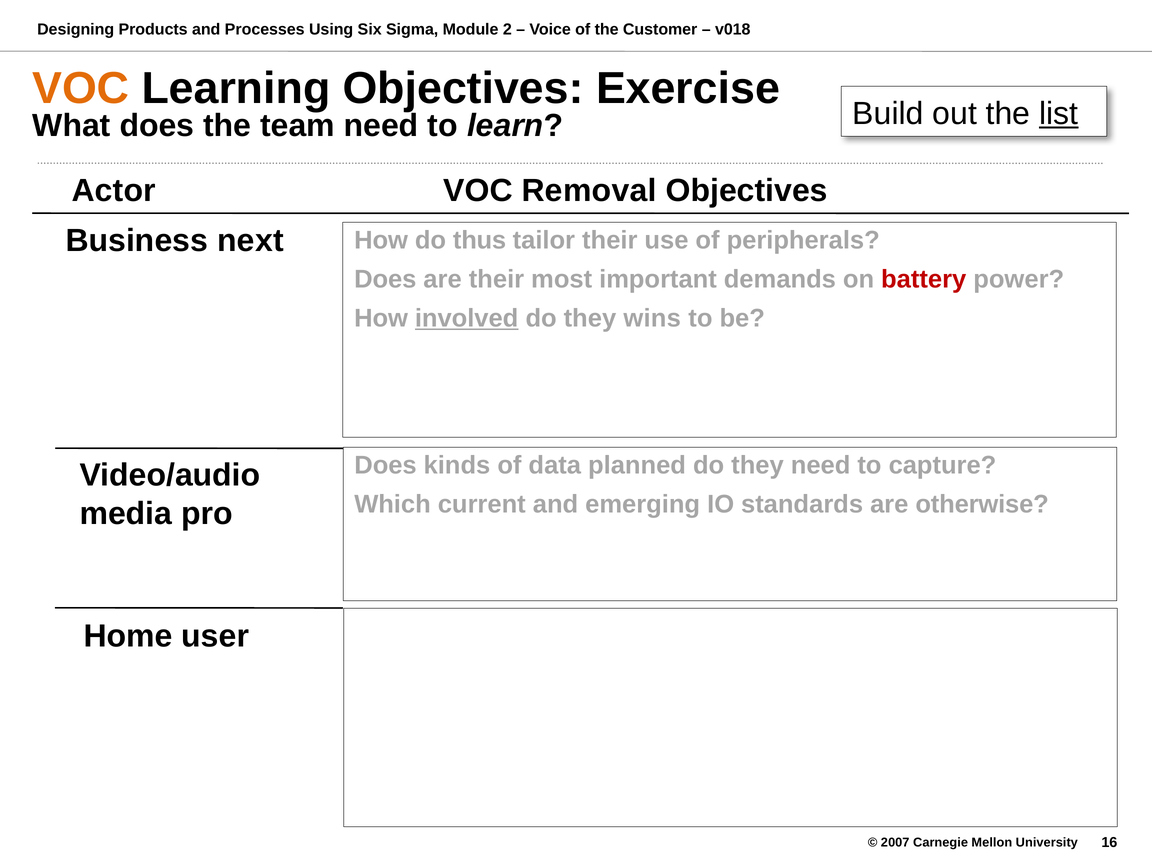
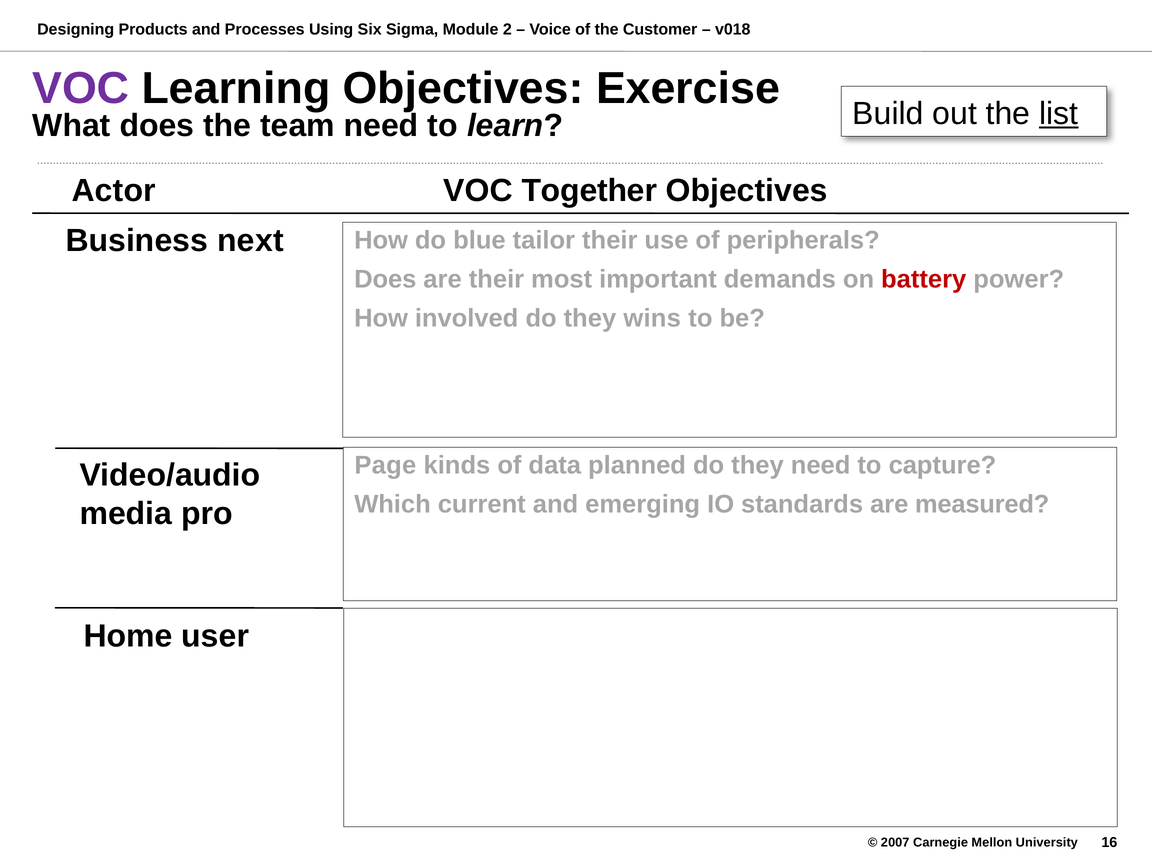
VOC colour: orange -> purple (81, 88)
Removal: Removal -> Together (589, 191)
thus: thus -> blue (479, 241)
involved underline: present -> none (467, 318)
Does: Does -> Page (385, 465)
otherwise: otherwise -> measured (982, 504)
